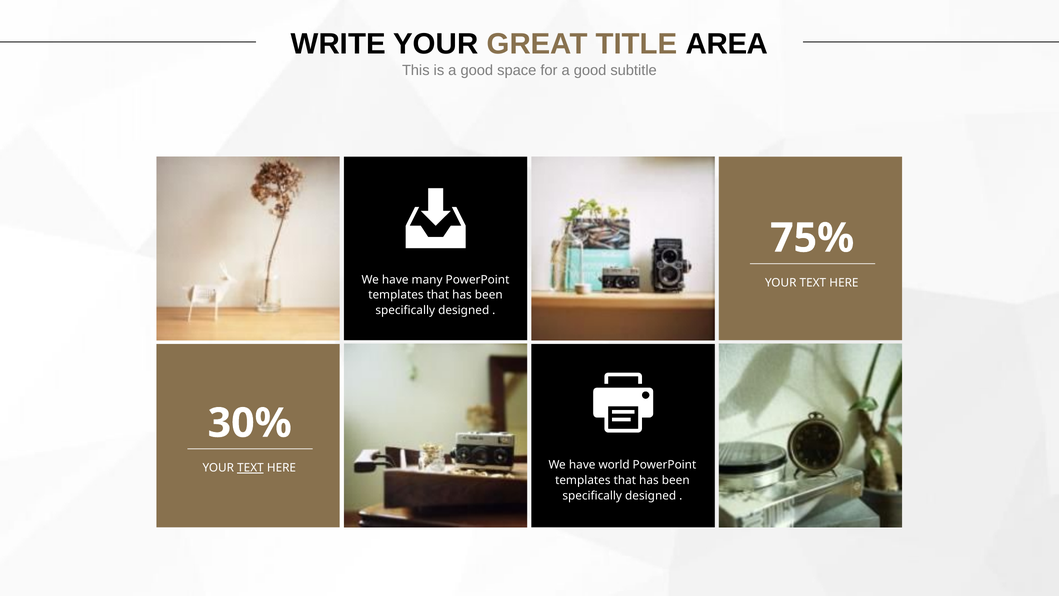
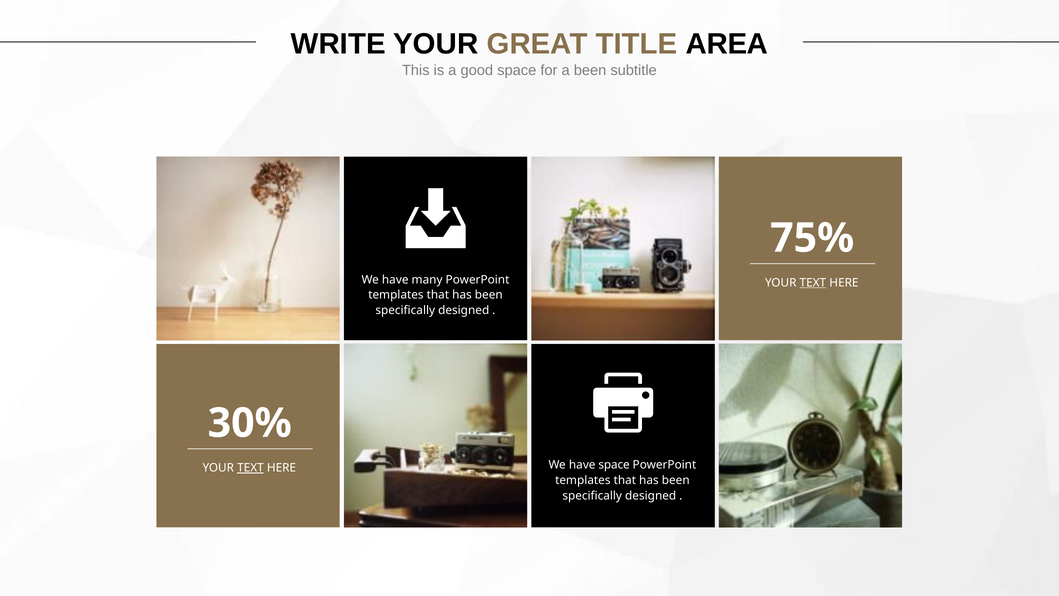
for a good: good -> been (590, 71)
TEXT underline: none -> present (813, 283)
have world: world -> space (614, 464)
